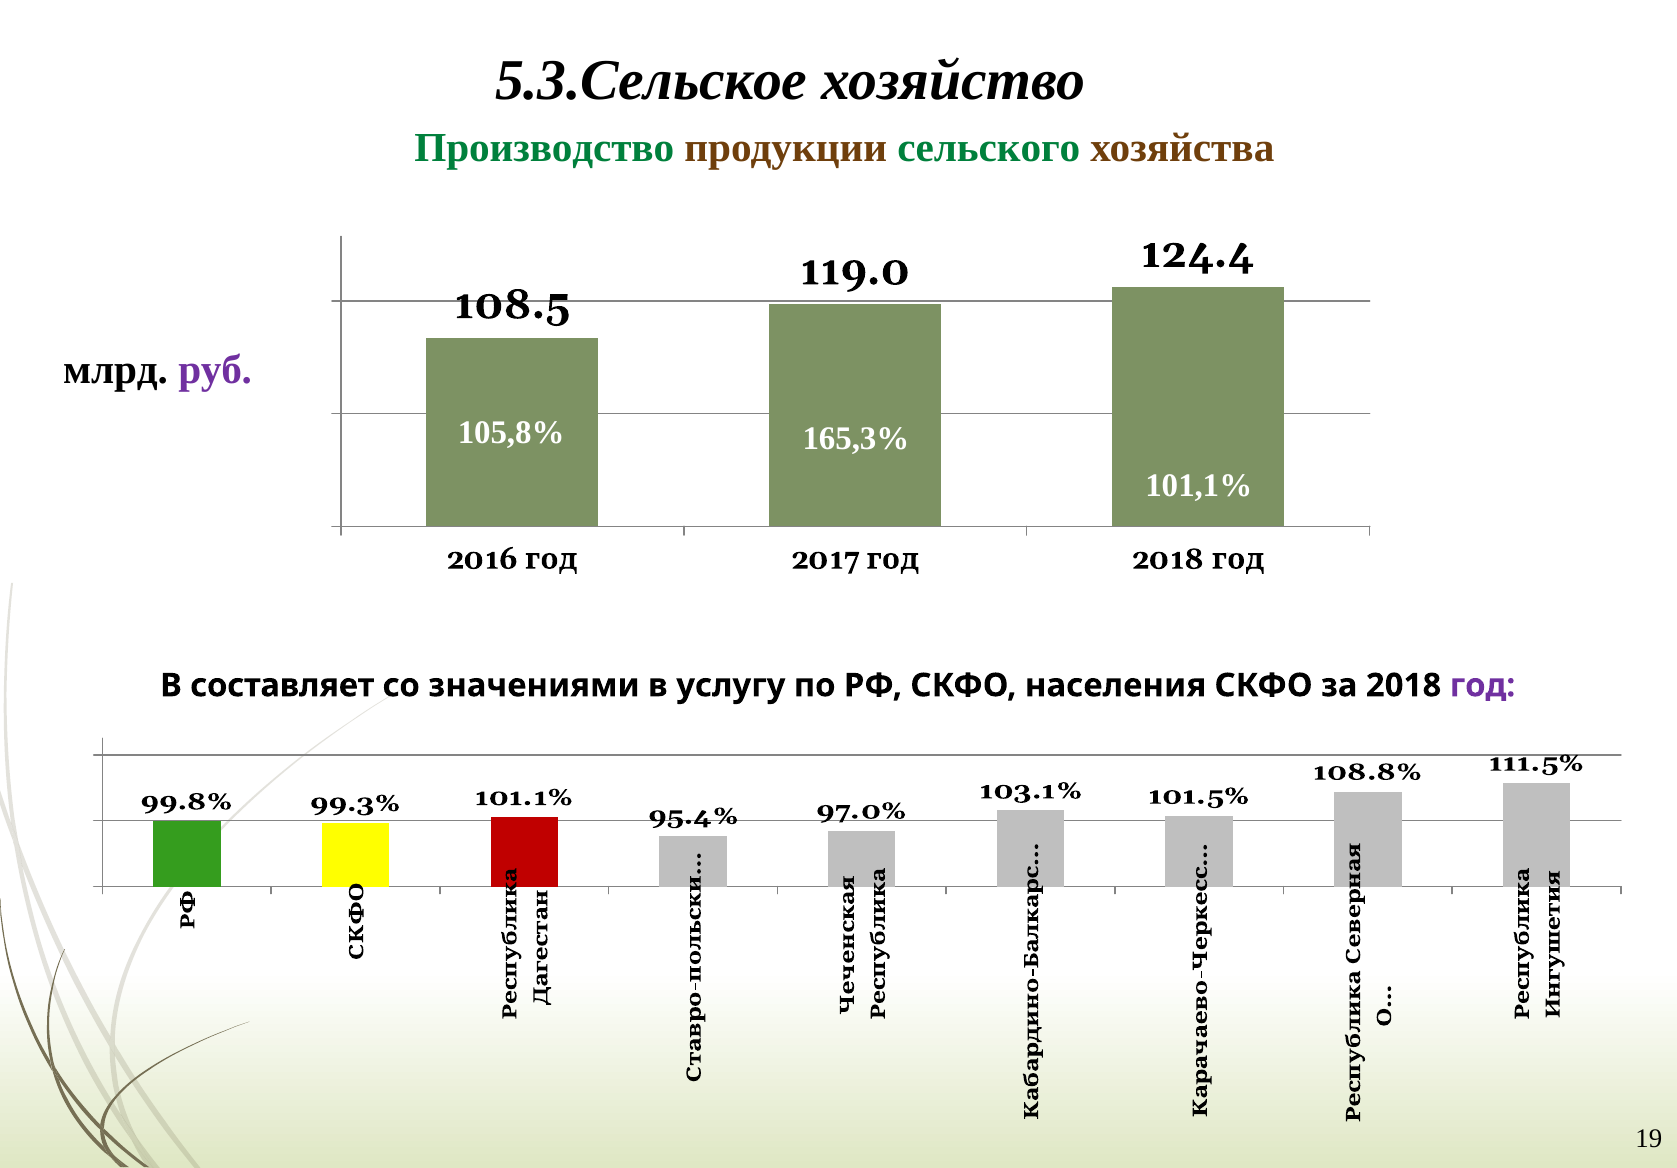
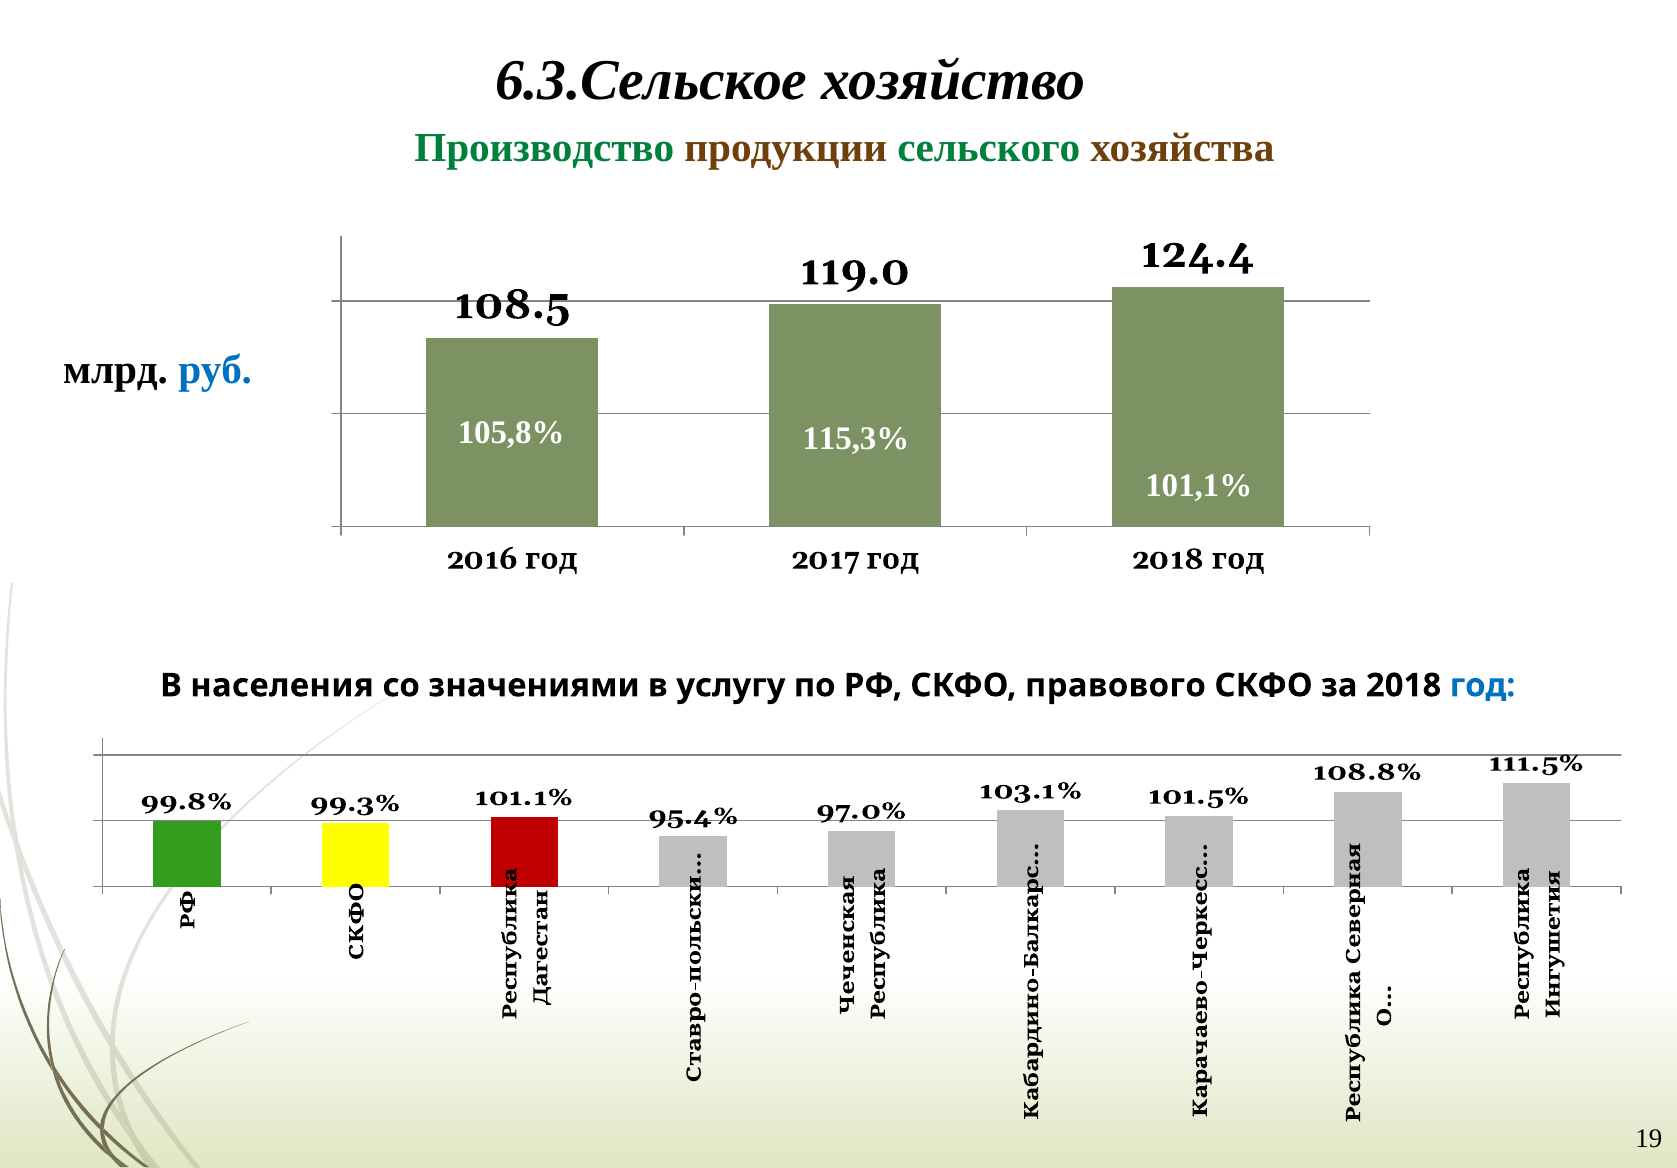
5.3.Сельское: 5.3.Сельское -> 6.3.Сельское (651, 80)
руб colour: purple -> blue (215, 370)
165,3%: 165,3% -> 115,3% (856, 439)
составляет: составляет -> населения (282, 686)
населения: населения -> правового (1115, 686)
год colour: purple -> blue (1483, 686)
